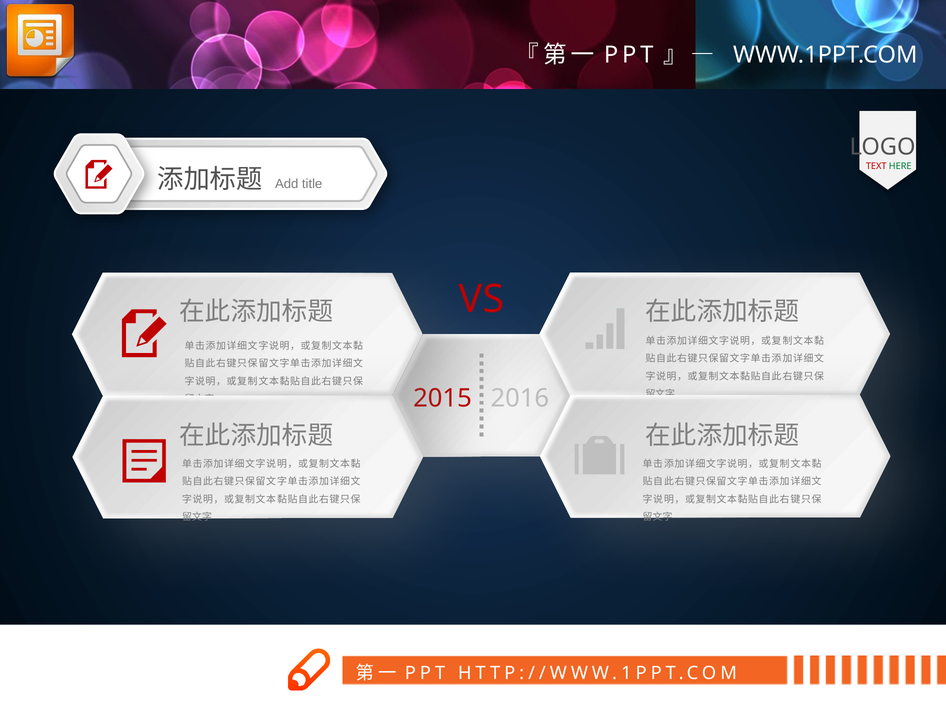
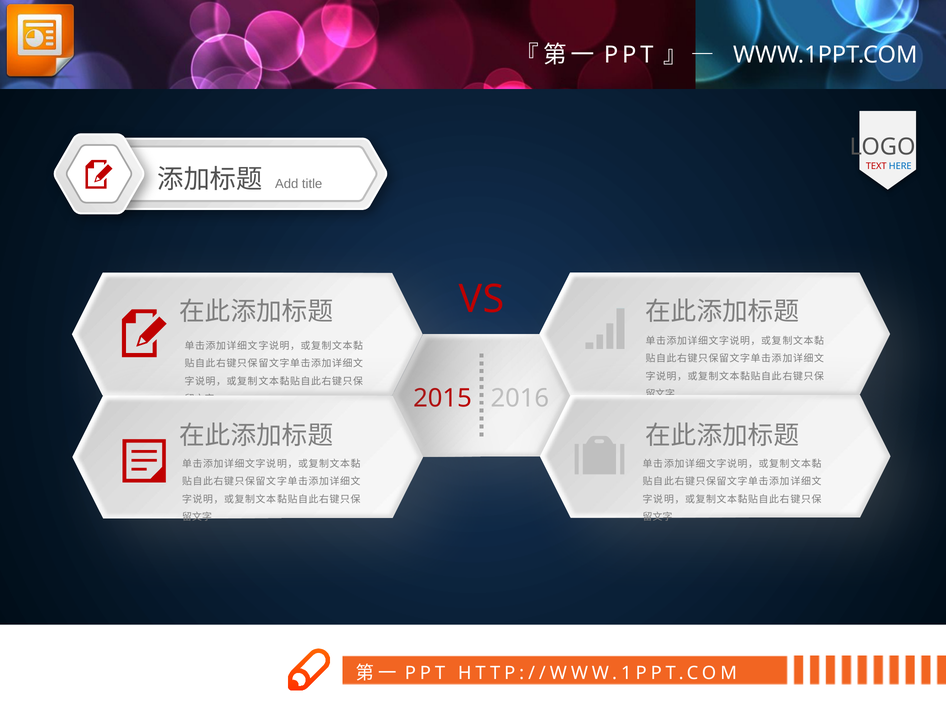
HERE colour: green -> blue (900, 166)
